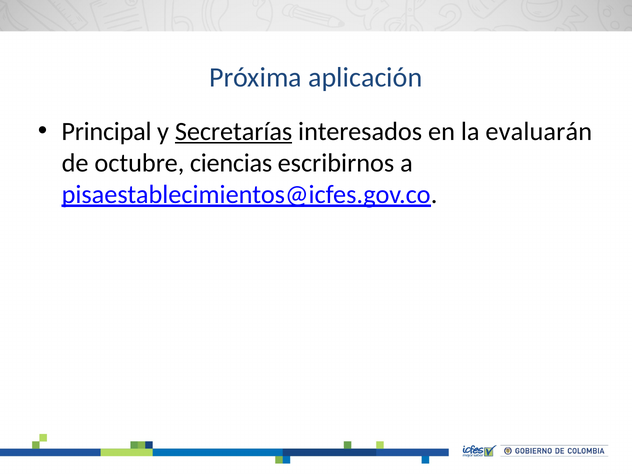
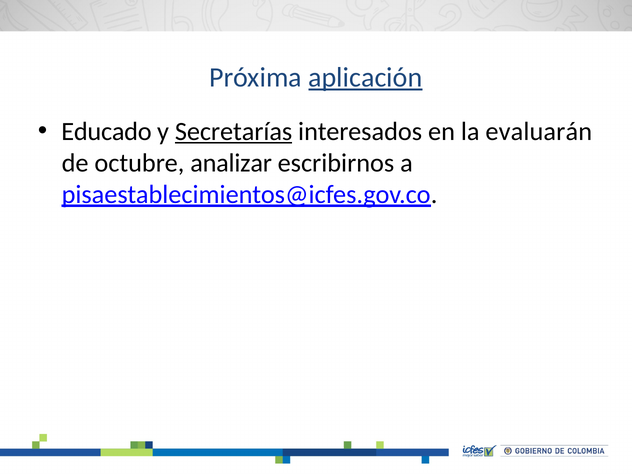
aplicación underline: none -> present (365, 77)
Principal: Principal -> Educado (107, 131)
ciencias: ciencias -> analizar (231, 163)
